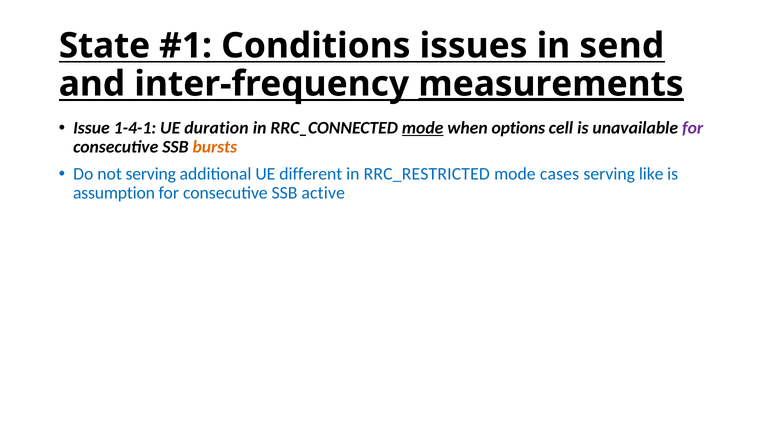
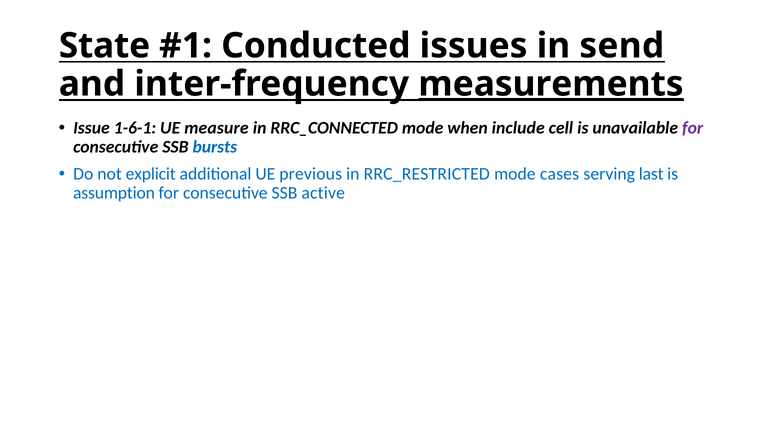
Conditions: Conditions -> Conducted (316, 46)
1-4-1: 1-4-1 -> 1-6-1 (135, 128)
duration: duration -> measure (216, 128)
mode underline: present -> none (423, 128)
options: options -> include (518, 128)
bursts colour: orange -> blue (215, 147)
not serving: serving -> explicit (151, 174)
different: different -> previous (311, 174)
like: like -> last (651, 174)
